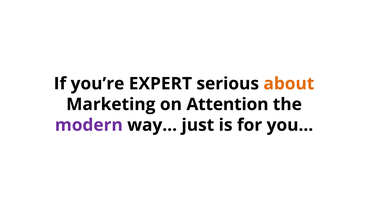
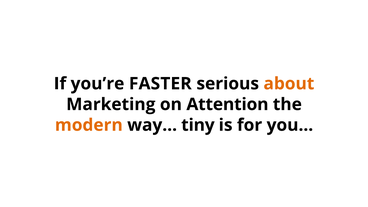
EXPERT: EXPERT -> FASTER (160, 84)
modern colour: purple -> orange (89, 125)
just: just -> tiny (198, 125)
